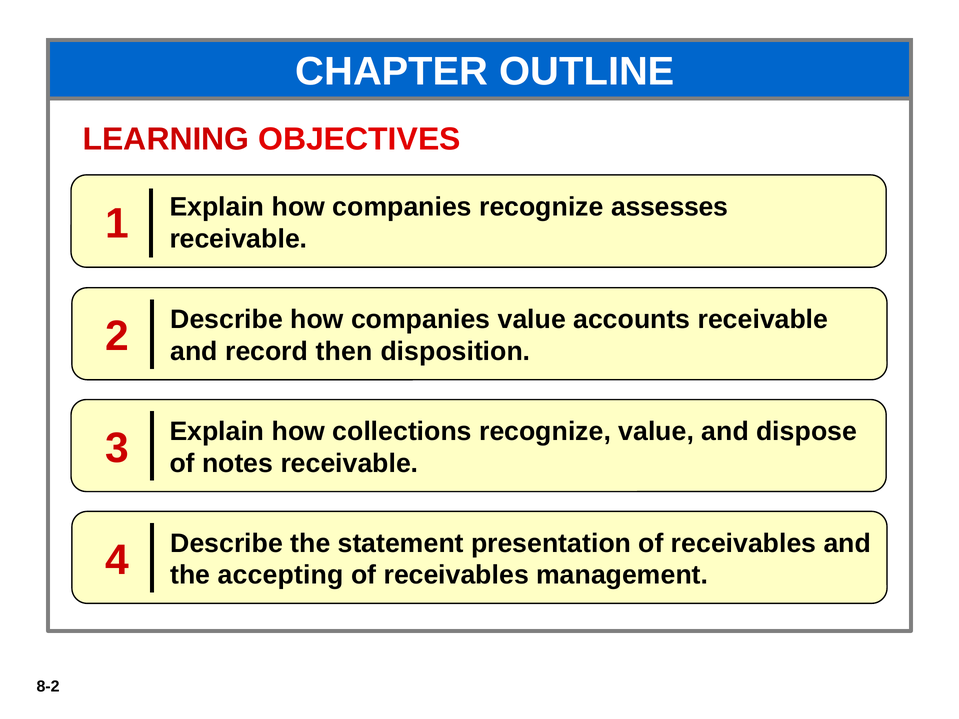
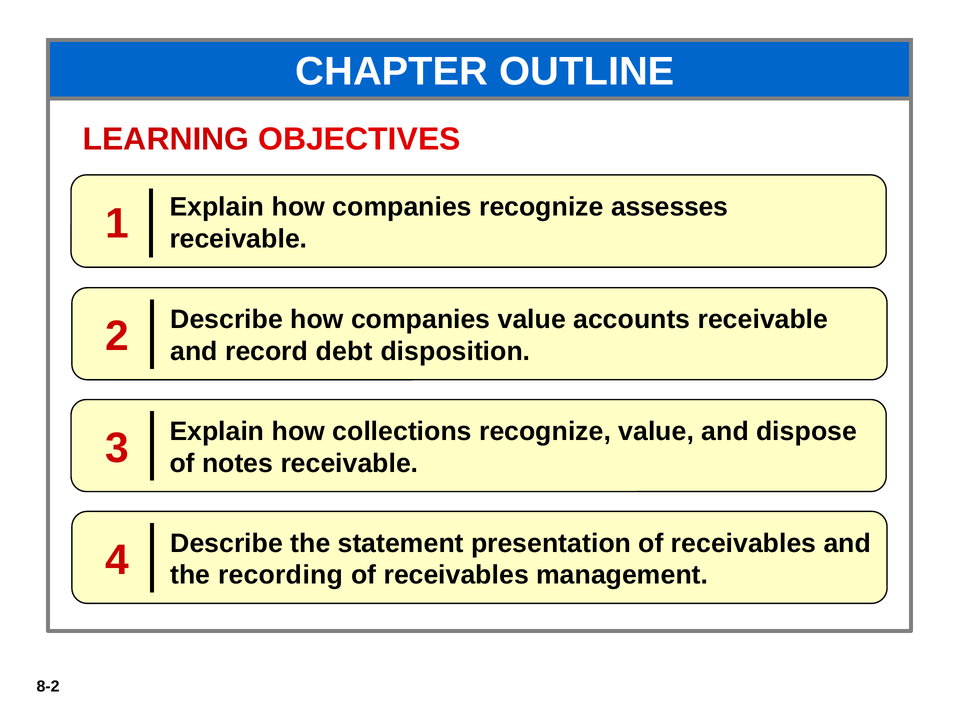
then: then -> debt (344, 352)
accepting: accepting -> recording (280, 575)
